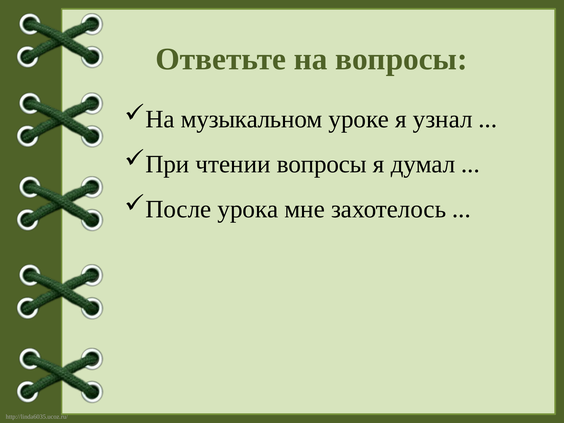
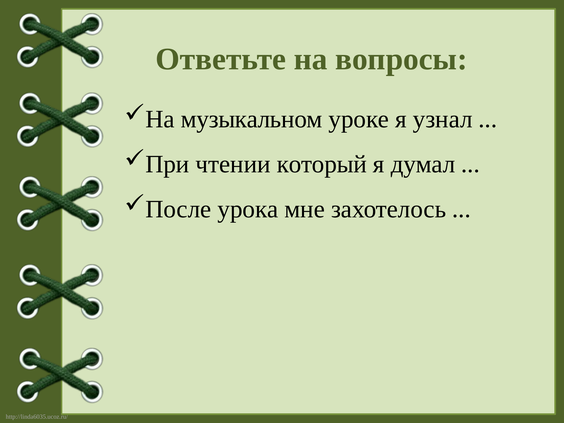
чтении вопросы: вопросы -> который (322, 164)
